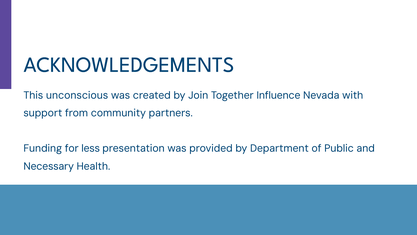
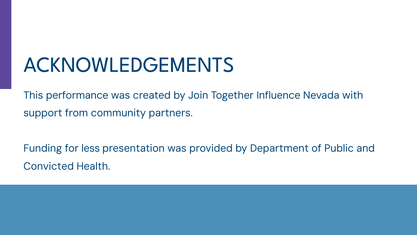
unconscious: unconscious -> performance (77, 95)
Necessary: Necessary -> Convicted (49, 166)
